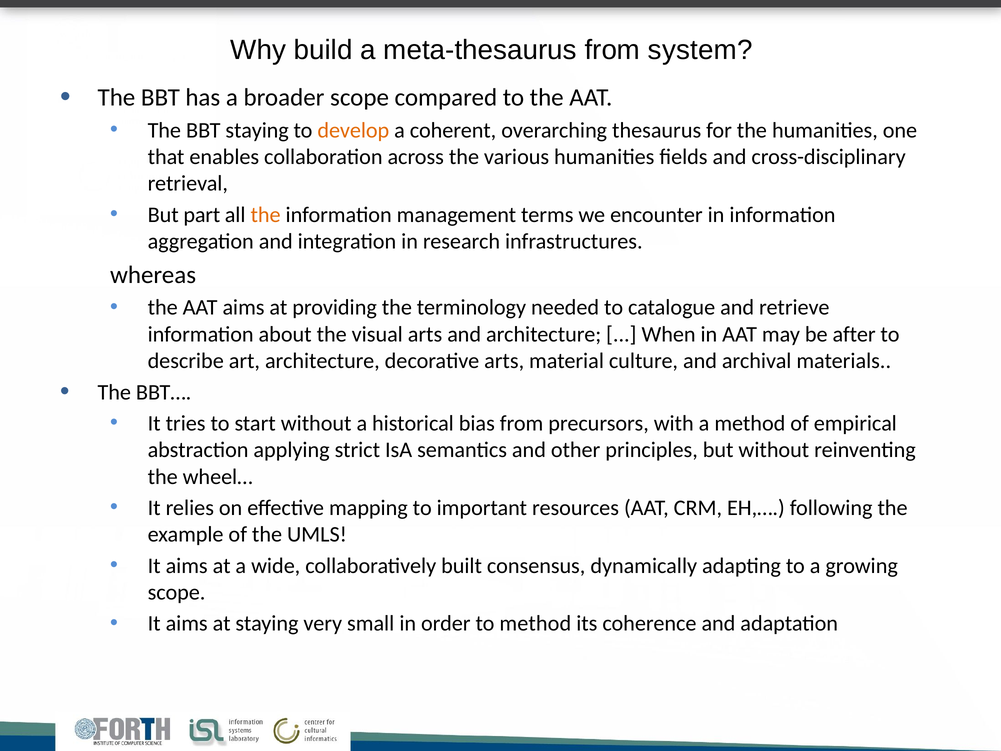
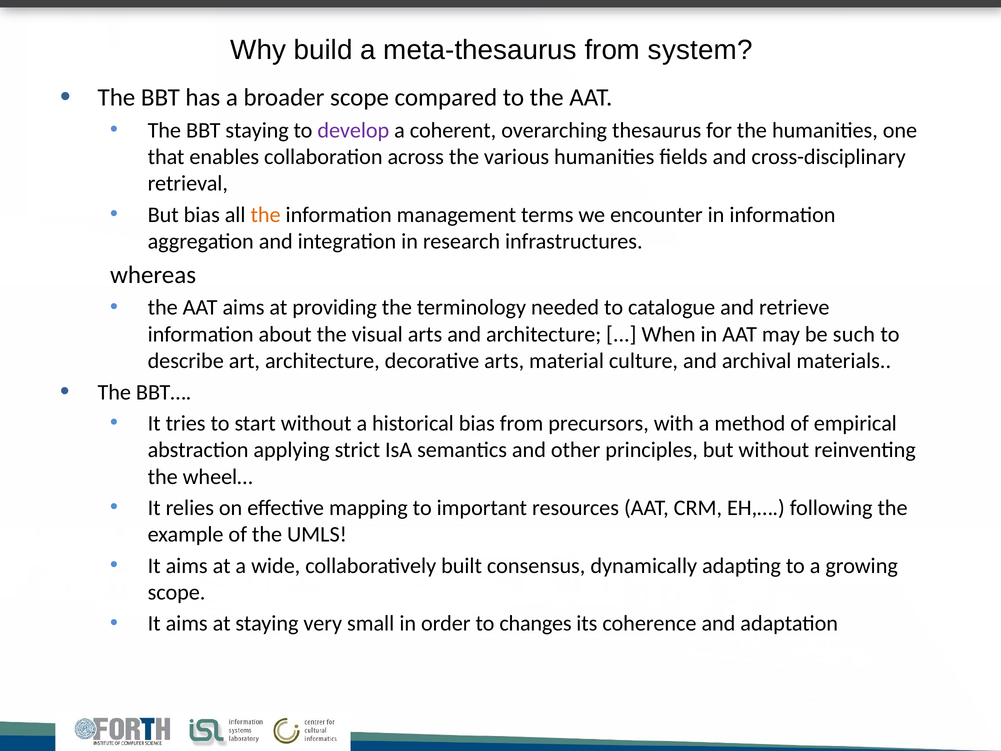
develop colour: orange -> purple (353, 130)
But part: part -> bias (202, 215)
after: after -> such (854, 334)
to method: method -> changes (536, 623)
